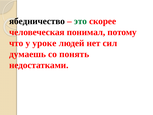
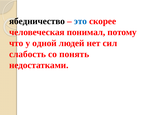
это colour: green -> blue (80, 21)
уроке: уроке -> одной (44, 43)
думаешь: думаешь -> слабость (28, 54)
